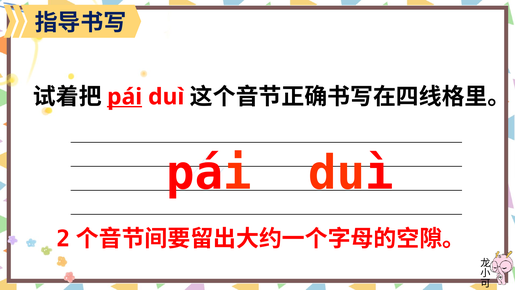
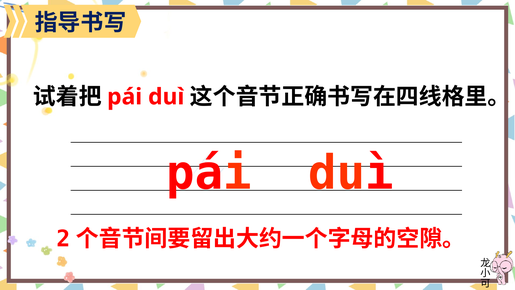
pái underline: present -> none (125, 97)
